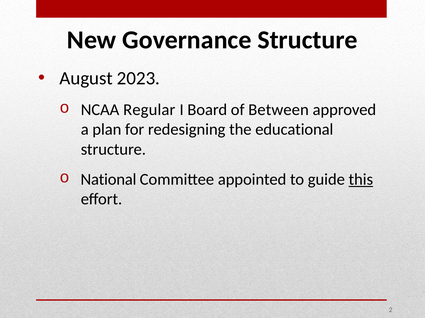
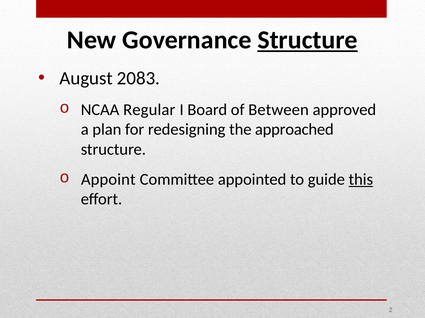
Structure underline: none -> present (308, 40)
2023: 2023 -> 2083 (138, 79)
educational: educational -> approached (294, 130)
National: National -> Appoint (108, 180)
